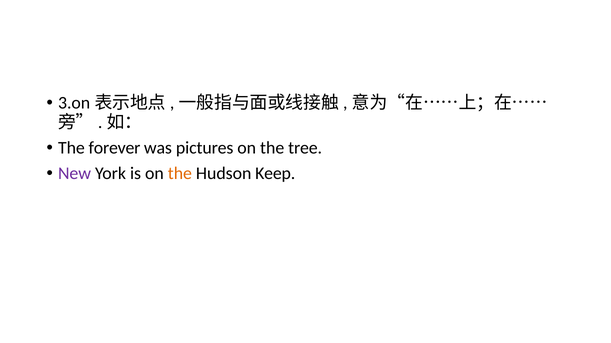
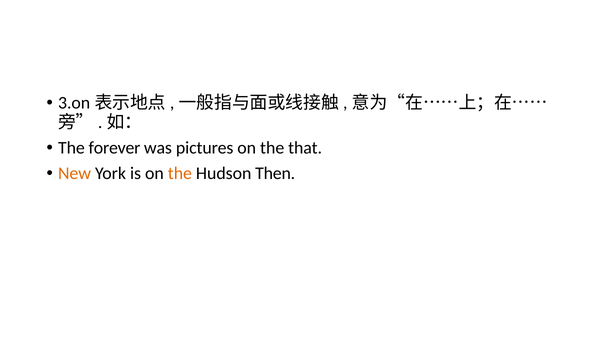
tree: tree -> that (305, 148)
New colour: purple -> orange (75, 174)
Keep: Keep -> Then (275, 174)
